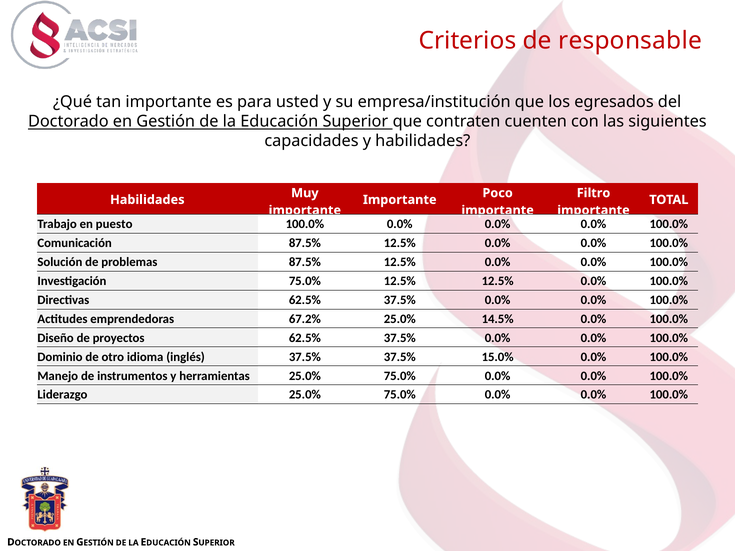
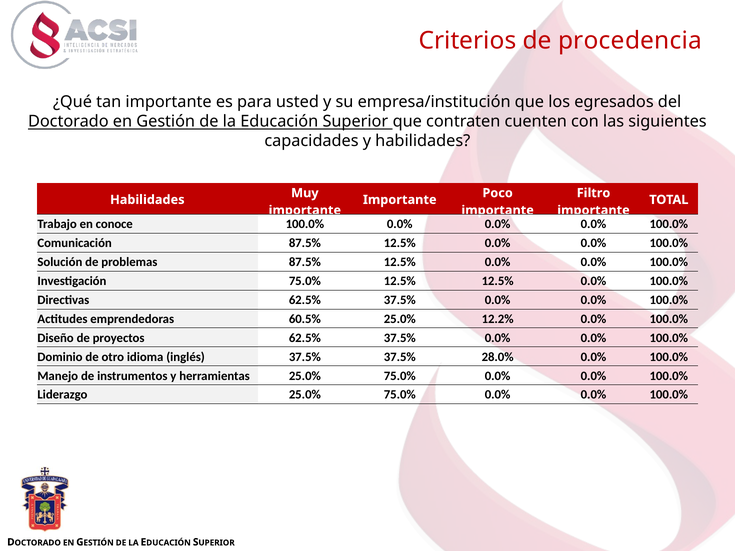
responsable: responsable -> procedencia (630, 41)
puesto: puesto -> conoce (114, 224)
67.2%: 67.2% -> 60.5% (305, 319)
14.5%: 14.5% -> 12.2% (498, 319)
15.0%: 15.0% -> 28.0% (498, 357)
